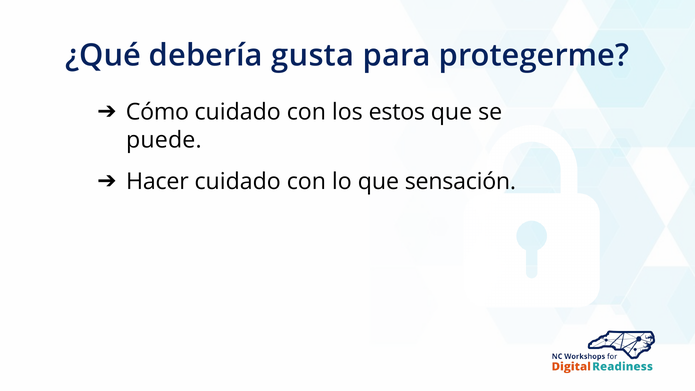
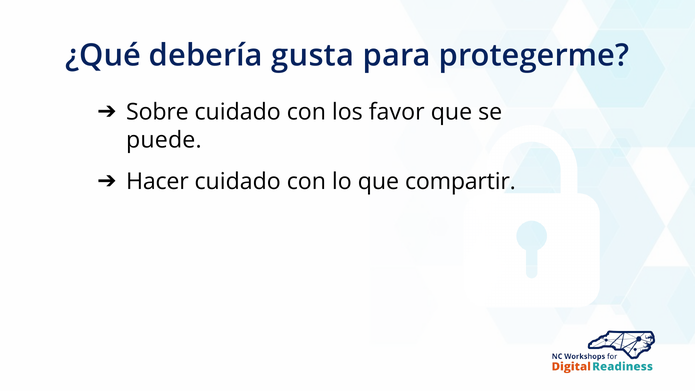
Cómo: Cómo -> Sobre (157, 112)
estos: estos -> favor (397, 112)
sensación: sensación -> compartir (460, 182)
